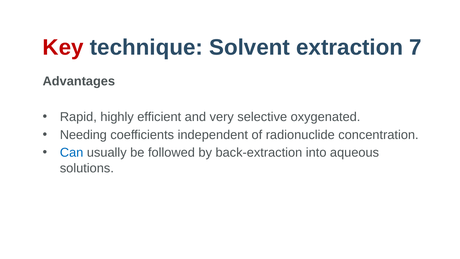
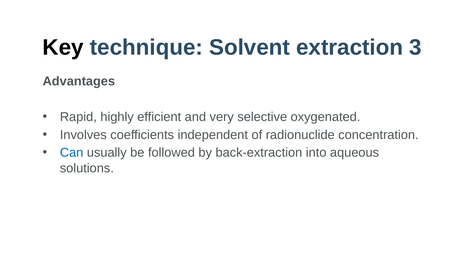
Key colour: red -> black (63, 47)
7: 7 -> 3 (416, 47)
Needing: Needing -> Involves (83, 135)
